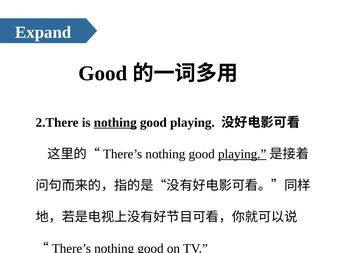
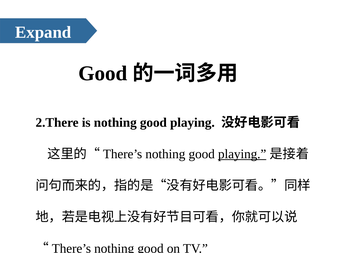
nothing underline: present -> none (115, 122)
